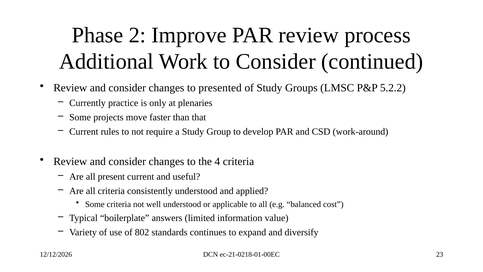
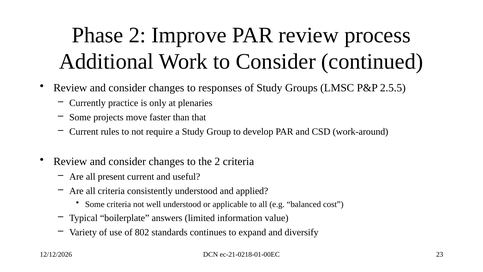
presented: presented -> responses (220, 88)
5.2.2: 5.2.2 -> 2.5.5 (393, 88)
the 4: 4 -> 2 (217, 161)
